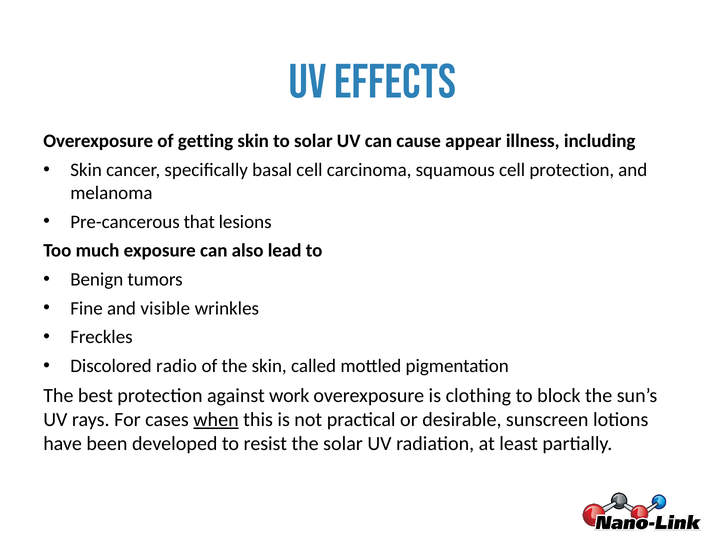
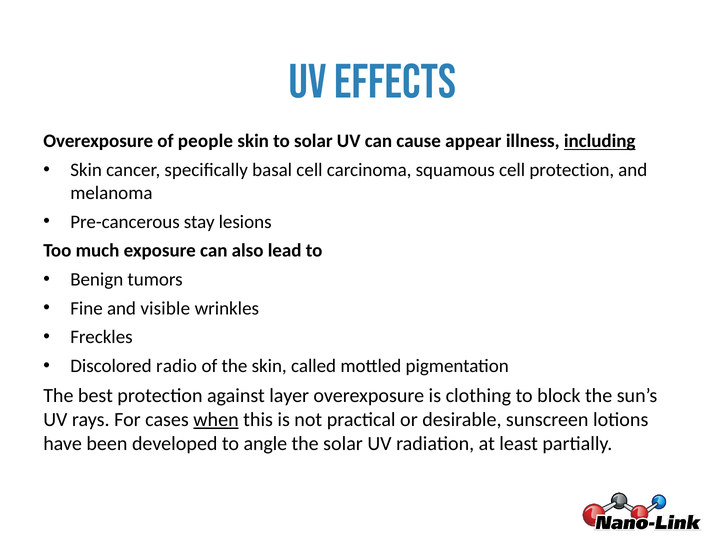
getting: getting -> people (205, 141)
including underline: none -> present (600, 141)
that: that -> stay (199, 222)
work: work -> layer (289, 395)
resist: resist -> angle (265, 443)
